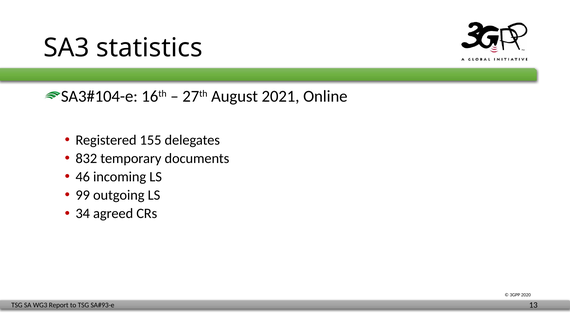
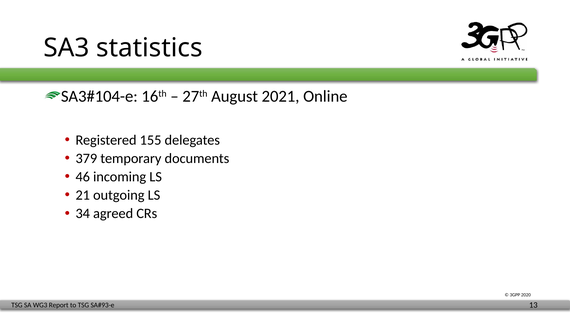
832: 832 -> 379 (86, 158)
99: 99 -> 21 (83, 195)
